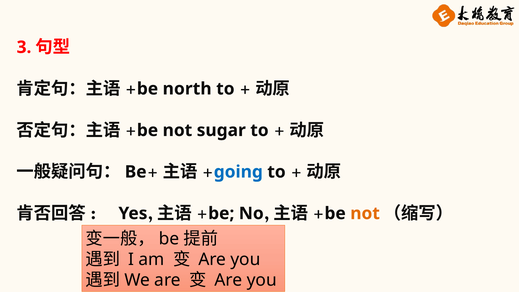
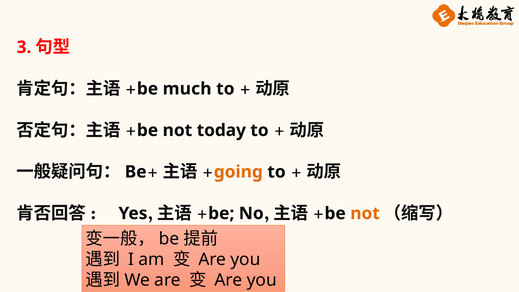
north: north -> much (187, 89)
sugar: sugar -> today (221, 130)
going colour: blue -> orange (238, 172)
